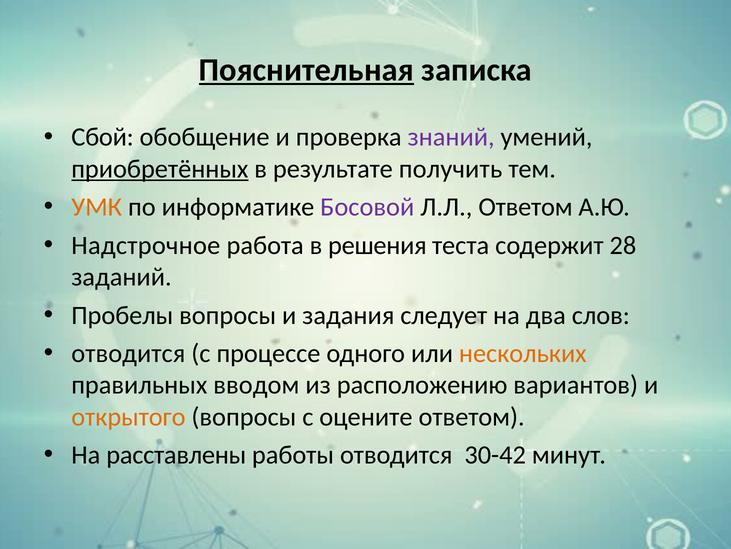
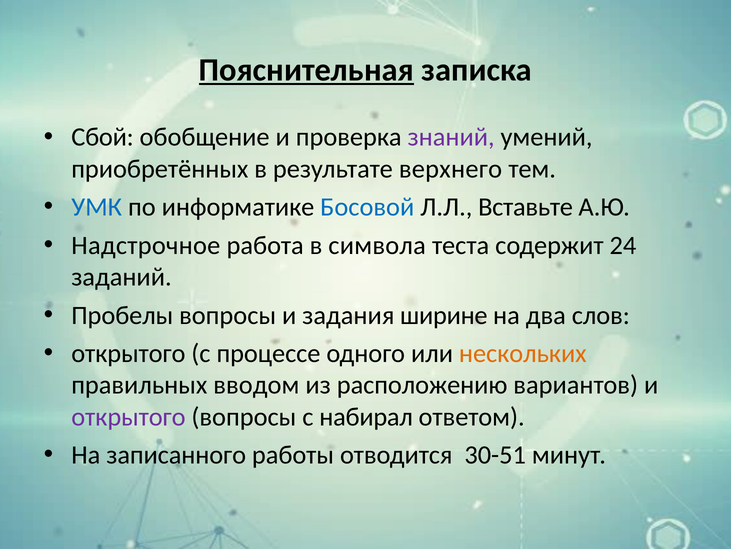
приобретённых underline: present -> none (160, 169)
получить: получить -> верхнего (451, 169)
УМК colour: orange -> blue (97, 207)
Босовой colour: purple -> blue (367, 207)
Л.Л Ответом: Ответом -> Вставьте (526, 207)
решения: решения -> символа (377, 245)
28: 28 -> 24 (623, 245)
следует: следует -> ширине (444, 315)
отводится: отводится -> открытого (128, 353)
открытого colour: orange -> purple (128, 416)
оцените: оцените -> набирал (366, 416)
расставлены: расставлены -> записанного (176, 455)
30-42: 30-42 -> 30-51 (495, 455)
